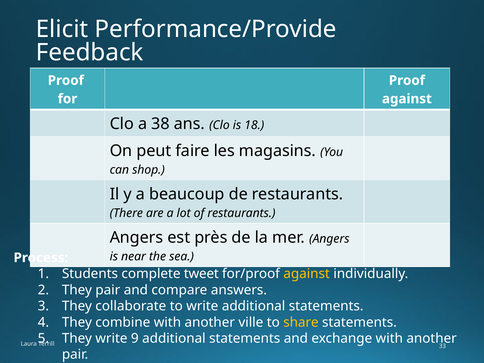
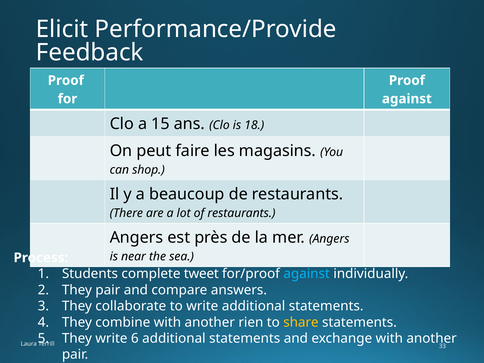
38: 38 -> 15 (160, 124)
against colour: yellow -> light blue (307, 274)
ville: ville -> rien (251, 322)
9: 9 -> 6 (135, 338)
